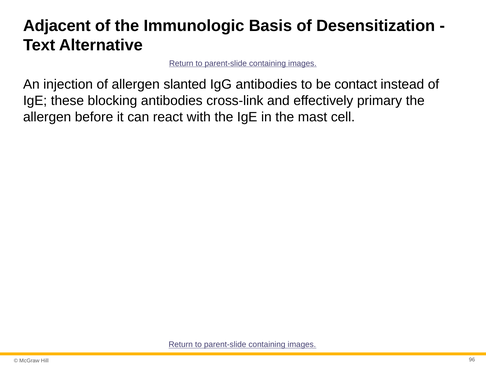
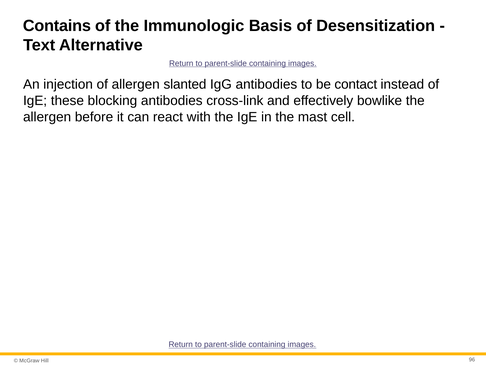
Adjacent: Adjacent -> Contains (57, 26)
primary: primary -> bowlike (380, 101)
